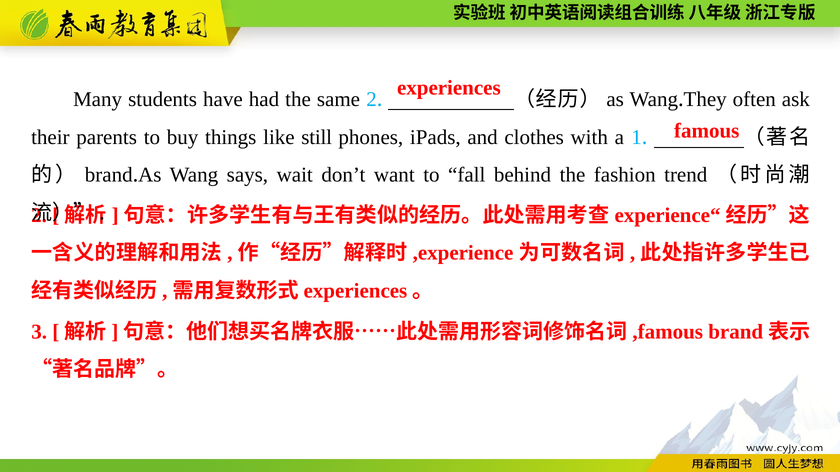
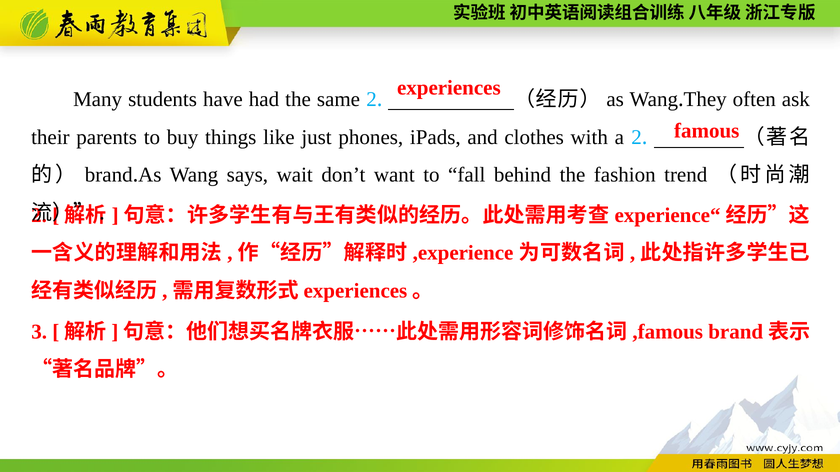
still: still -> just (317, 137)
a 1: 1 -> 2 (637, 137)
